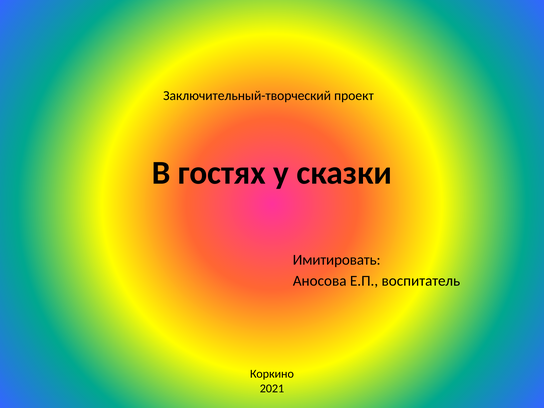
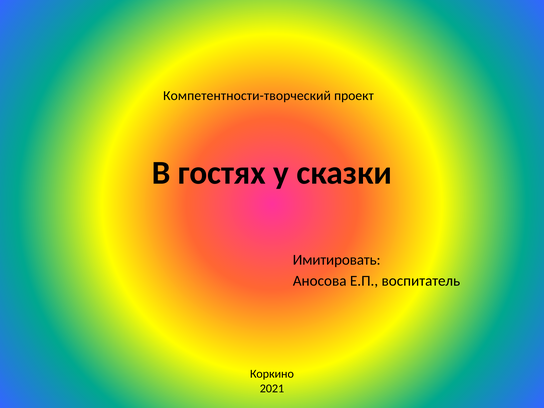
Заключительный-творческий: Заключительный-творческий -> Компетентности-творческий (247, 96)
